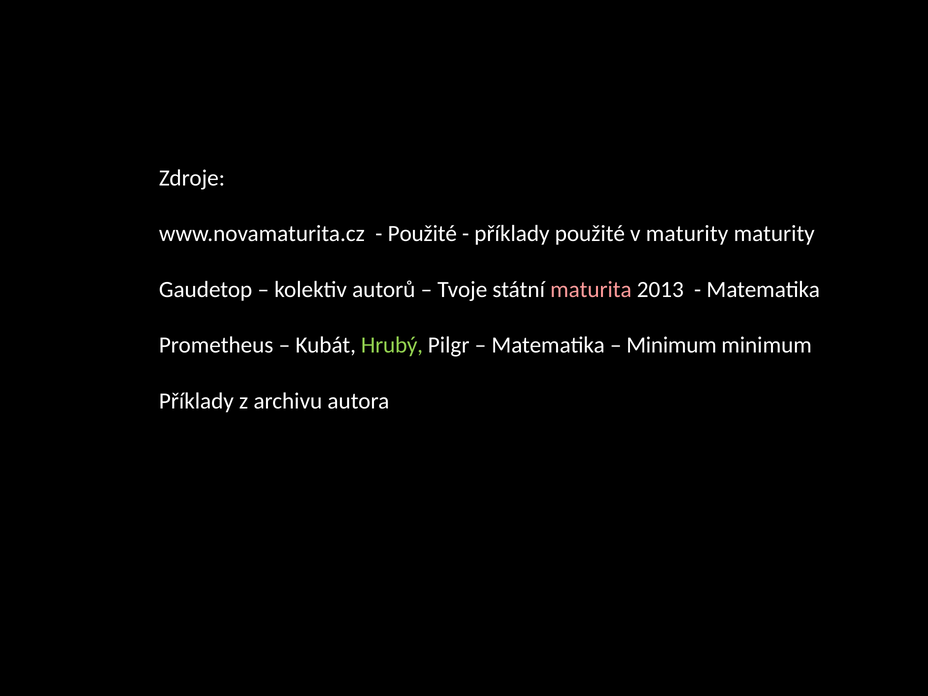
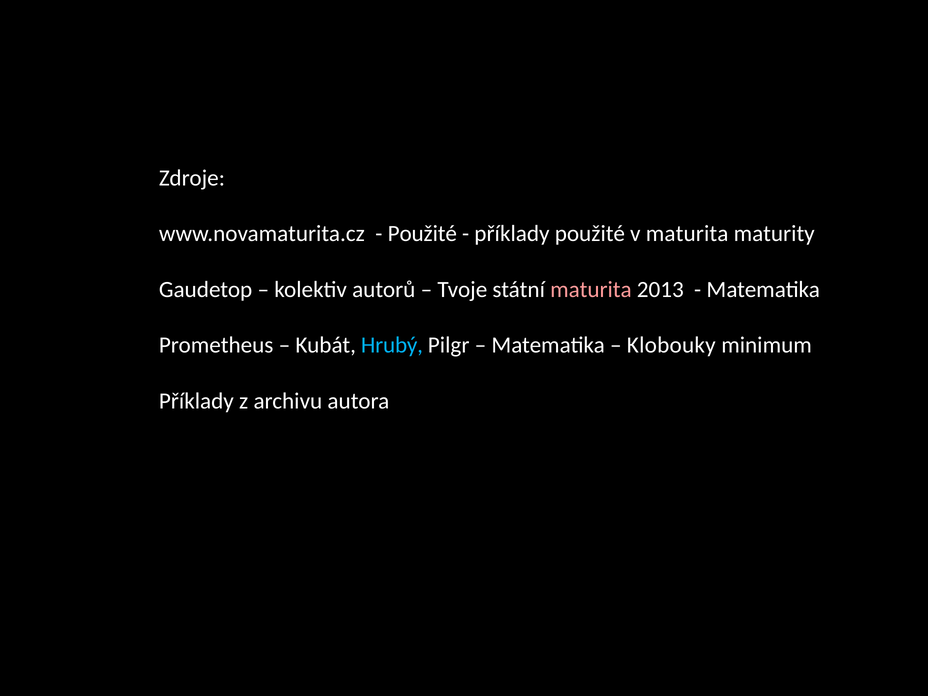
v maturity: maturity -> maturita (687, 234)
Hrubý colour: light green -> light blue (392, 345)
Minimum: Minimum -> Klobouky (671, 345)
